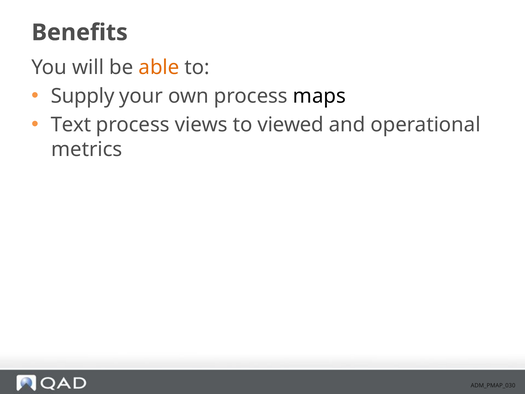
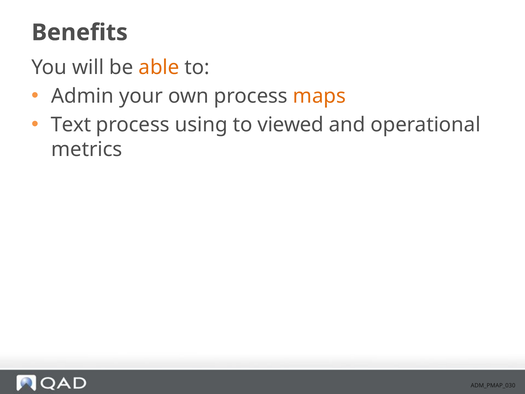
Supply: Supply -> Admin (83, 96)
maps colour: black -> orange (319, 96)
views: views -> using (201, 125)
